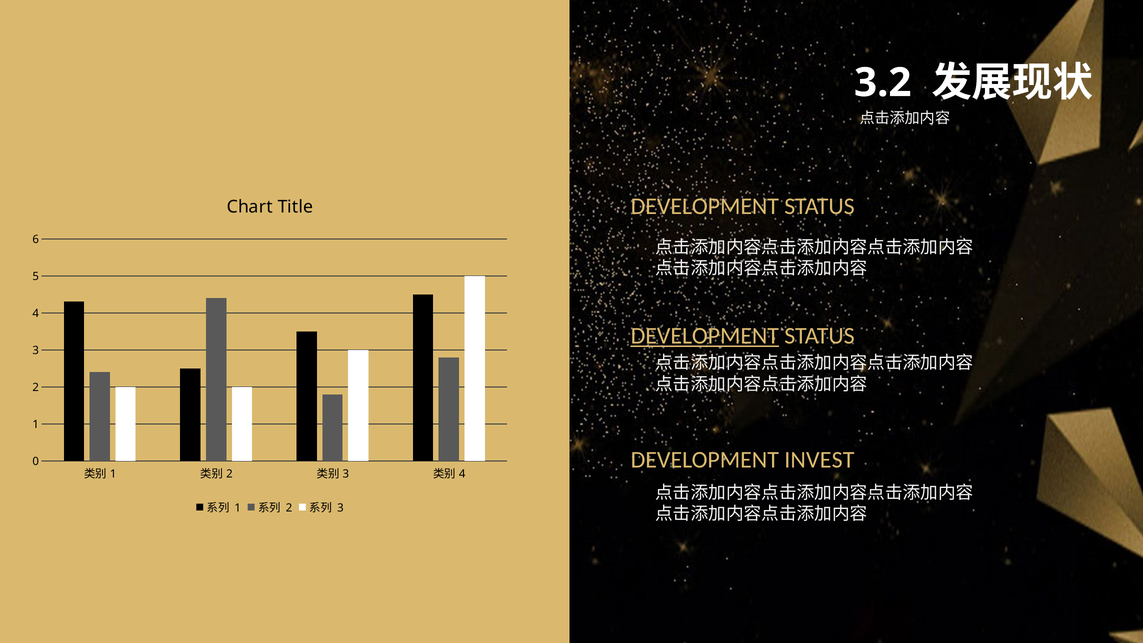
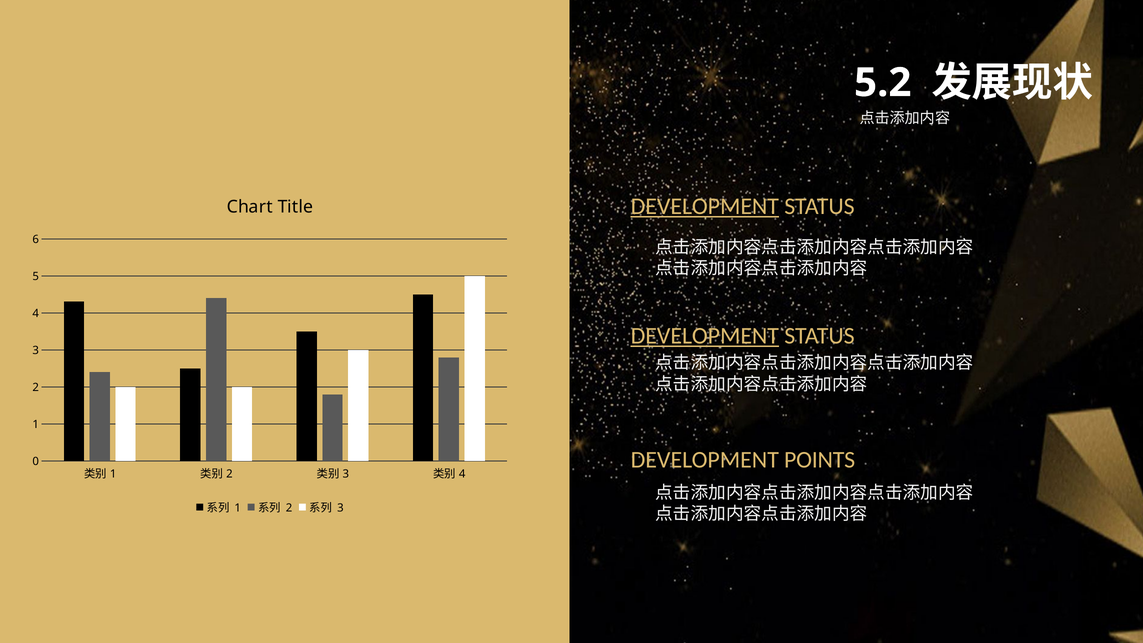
3.2: 3.2 -> 5.2 (883, 83)
DEVELOPMENT underline: none -> present (705, 207)
INVEST: INVEST -> POINTS (820, 460)
